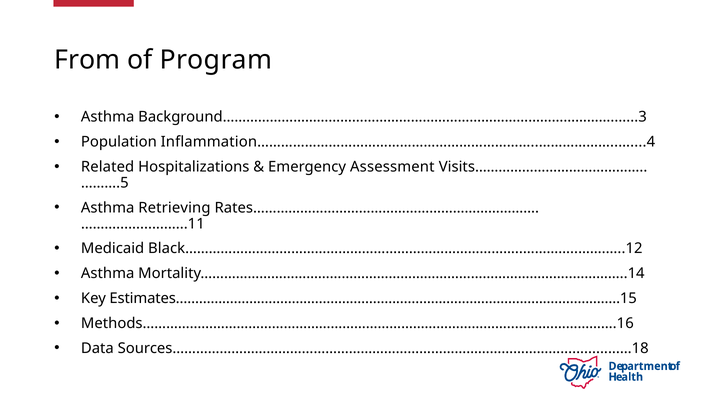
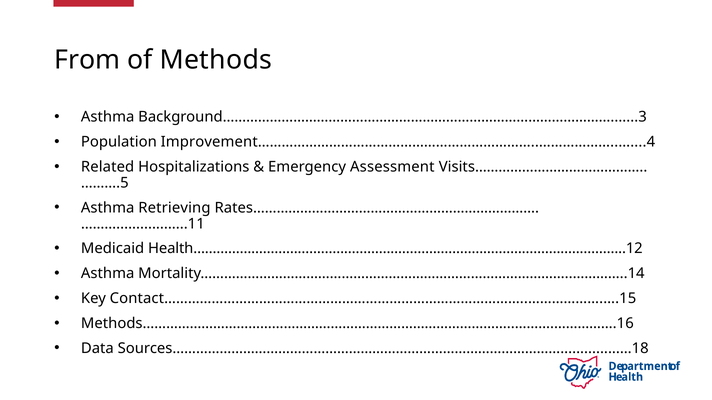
Program: Program -> Methods (216, 60)
Inflammation……………………………………………………………..………………..…....4: Inflammation……………………………………………………………..………………..…....4 -> Improvement……………………………………………………………..………………..…....4 (408, 142)
Black…………………………………………………………………………..…………..…….…..12: Black…………………………………………………………………………..…………..…….…..12 -> Health…………………………………………………………………………..…………..…….…..12 (395, 249)
Estimates………………………………………………………………………………..……………….….15: Estimates………………………………………………………………………………..……………….….15 -> Contact………………………………………………………………………………..……………….….15 (373, 299)
